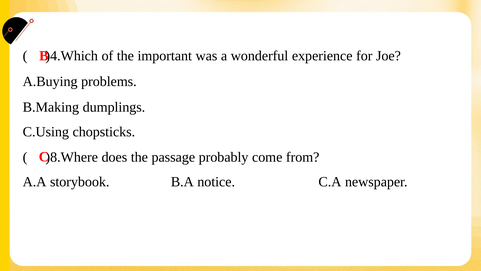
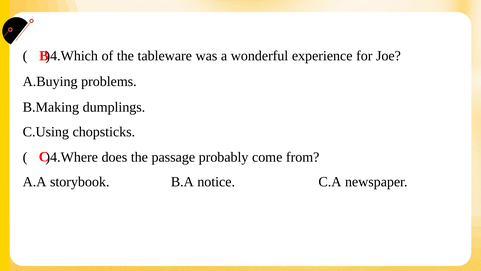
important: important -> tableware (165, 56)
)8.Where: )8.Where -> )4.Where (72, 157)
